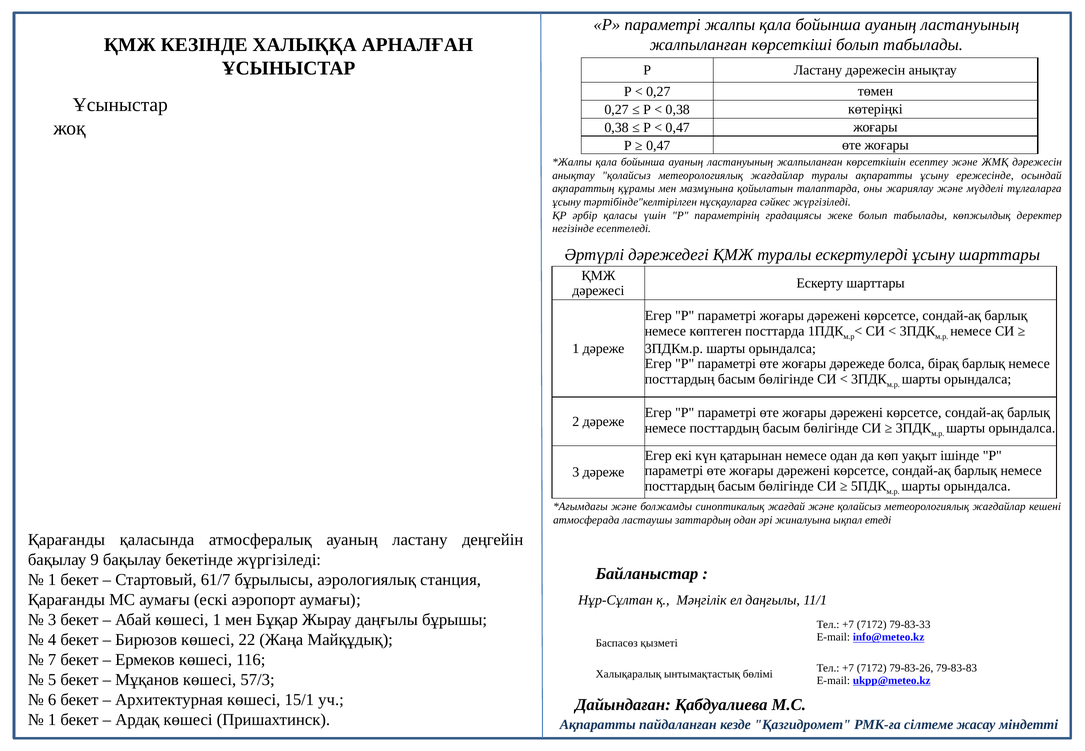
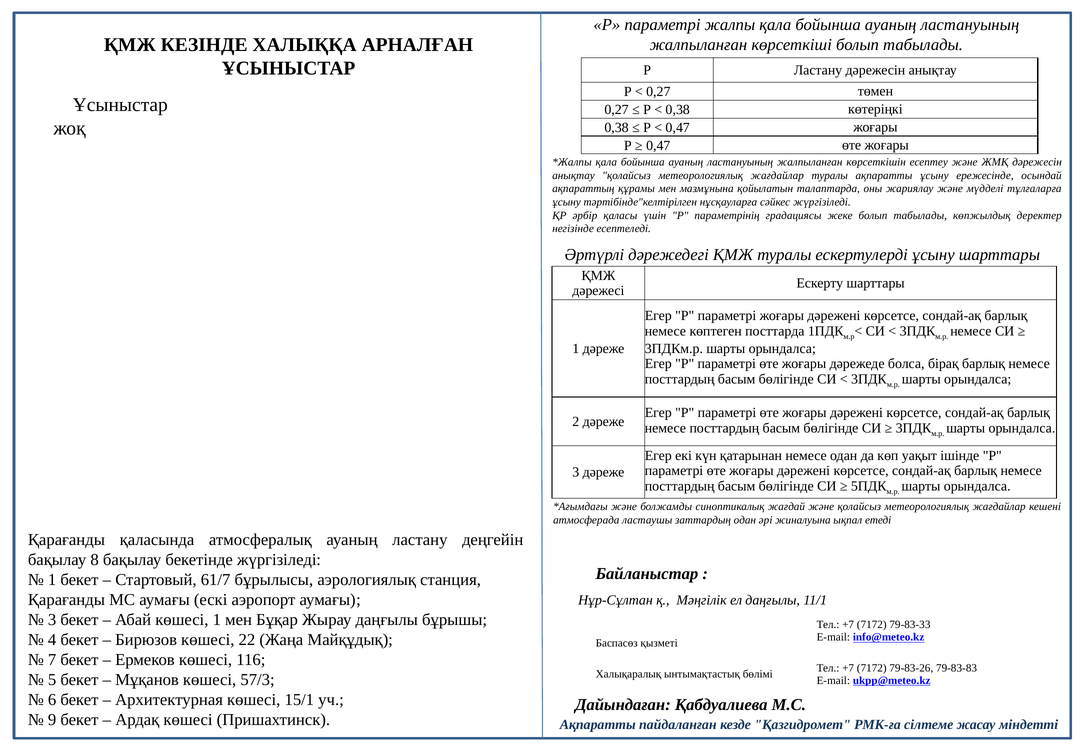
9: 9 -> 8 (95, 560)
1: 1 -> 9 (52, 720)
